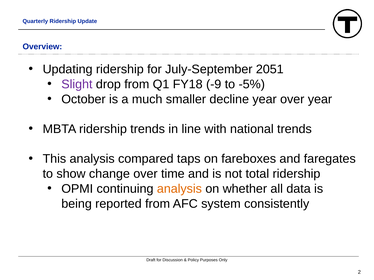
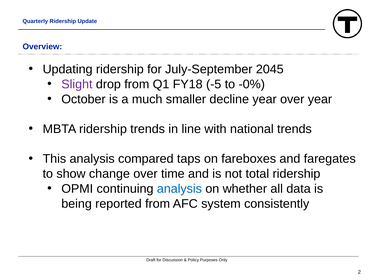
2051: 2051 -> 2045 (270, 69)
-9: -9 -> -5 (214, 84)
-5%: -5% -> -0% (252, 84)
analysis colour: orange -> blue (179, 189)
